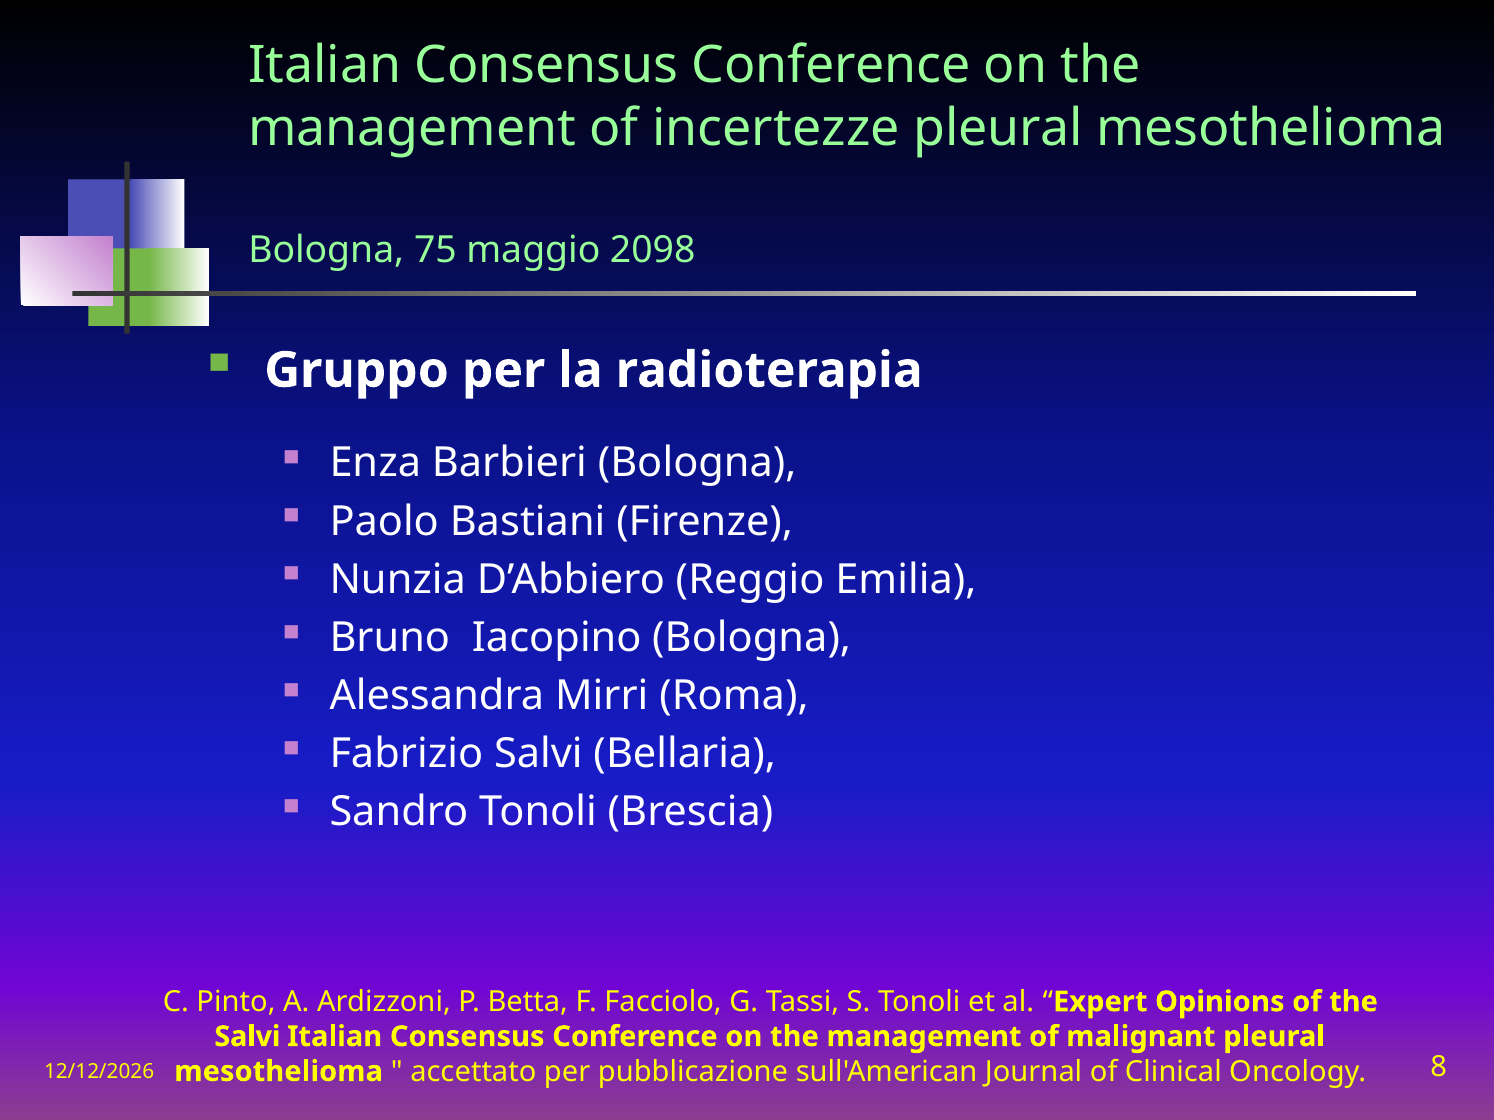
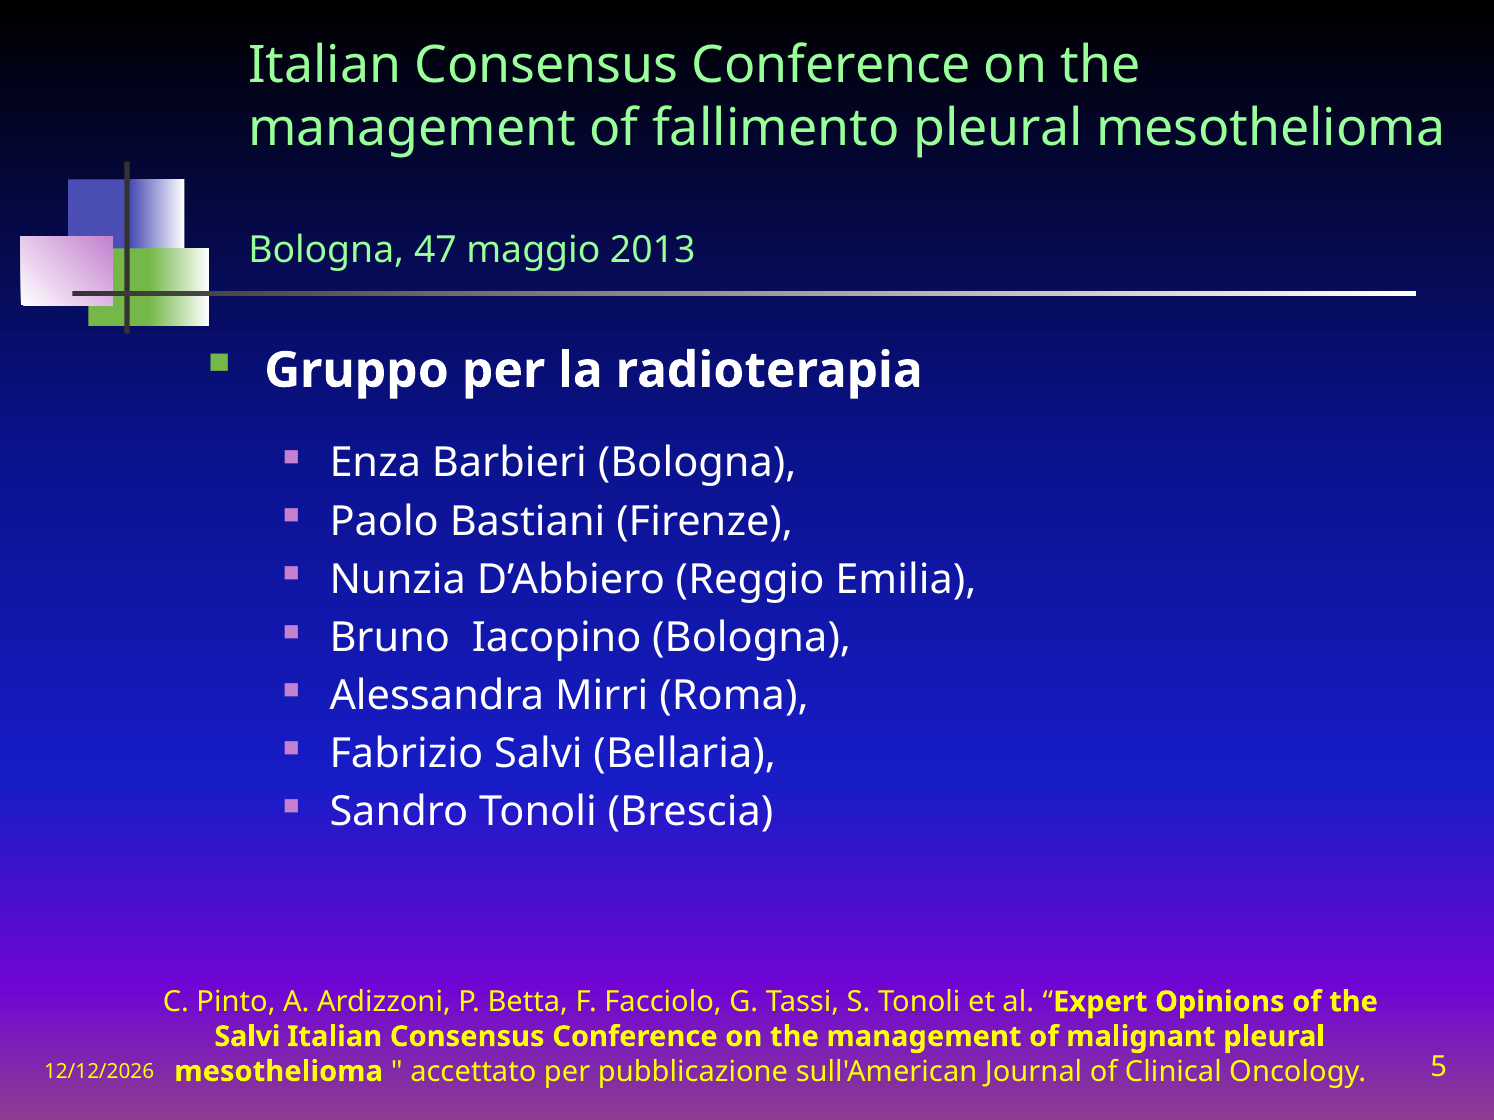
incertezze: incertezze -> fallimento (776, 128)
75: 75 -> 47 (435, 250)
2098: 2098 -> 2013 (653, 250)
8: 8 -> 5 (1439, 1067)
